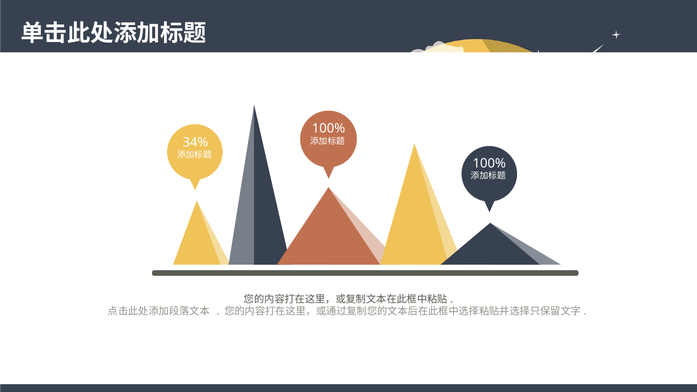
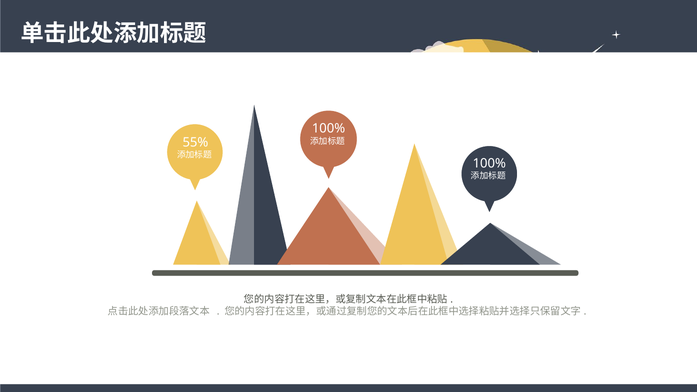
34%: 34% -> 55% (195, 142)
